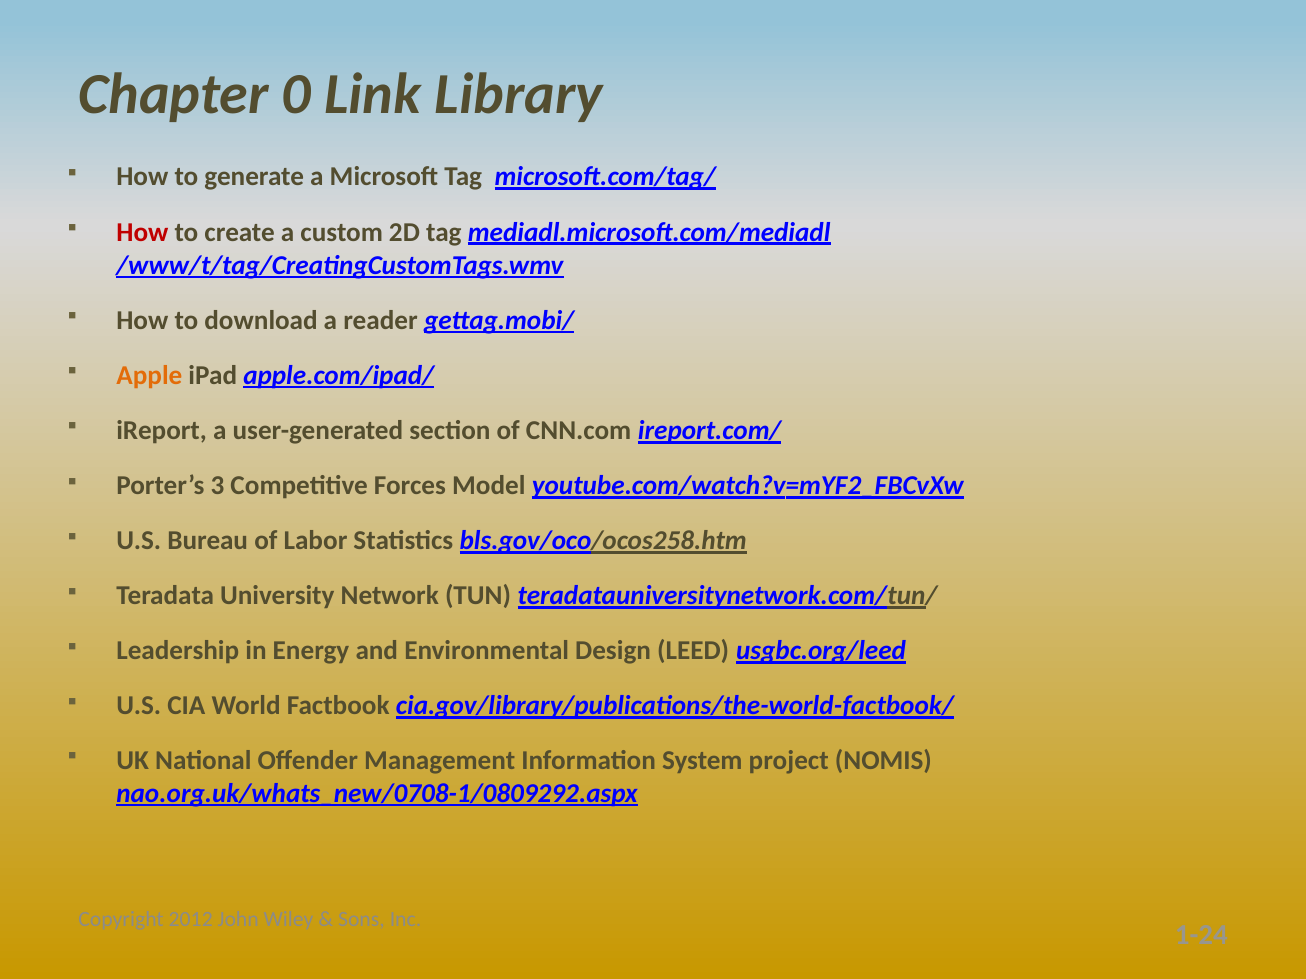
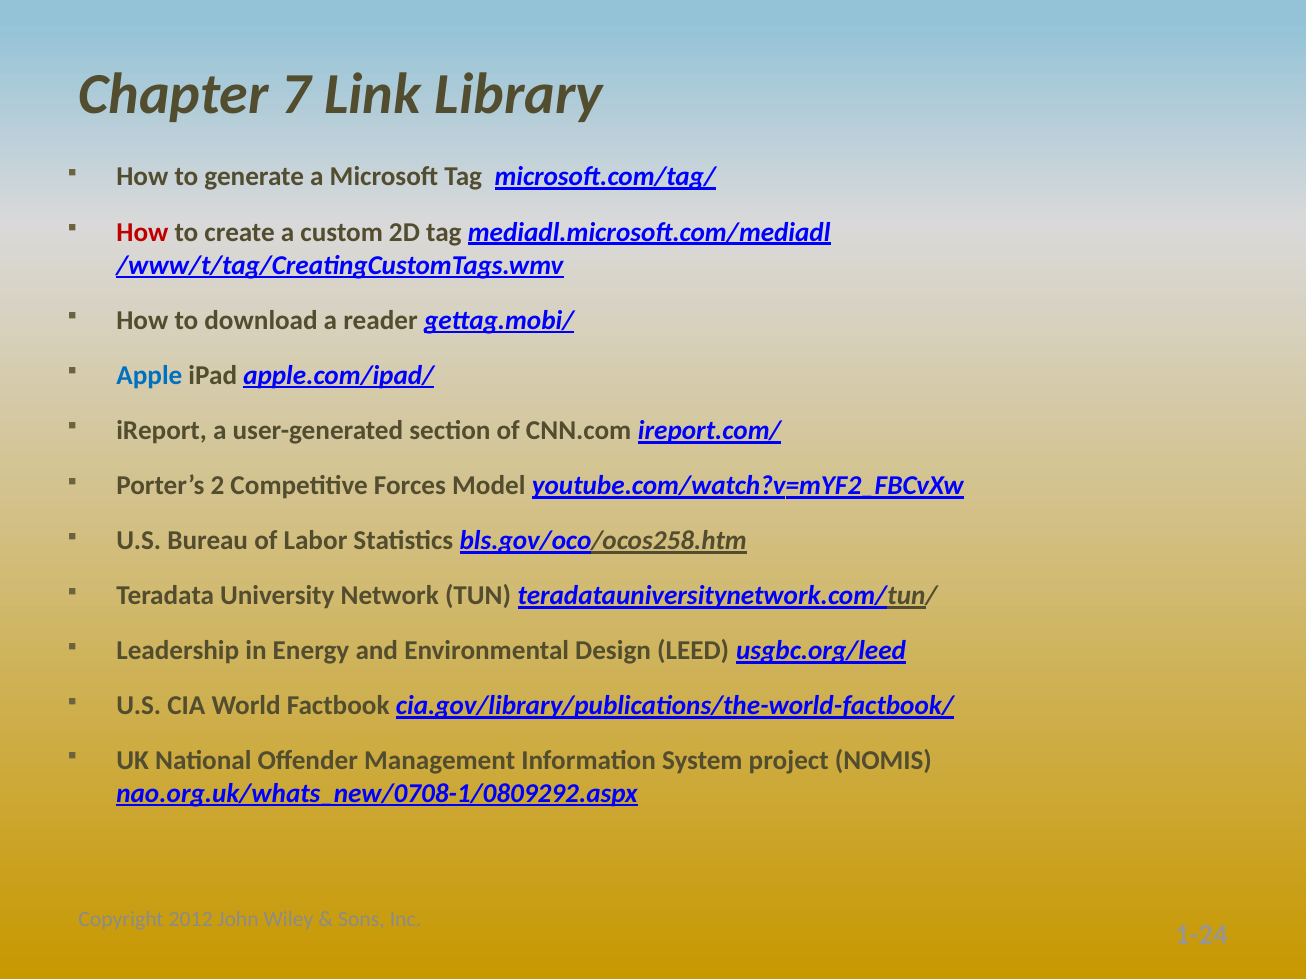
0: 0 -> 7 (296, 94)
Apple colour: orange -> blue (149, 376)
3: 3 -> 2 (217, 486)
